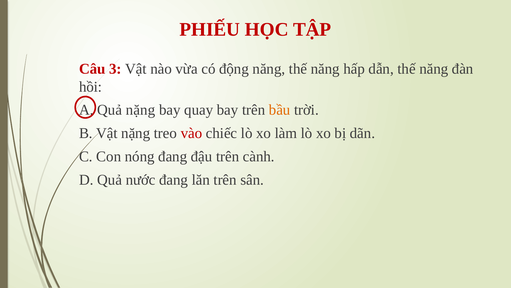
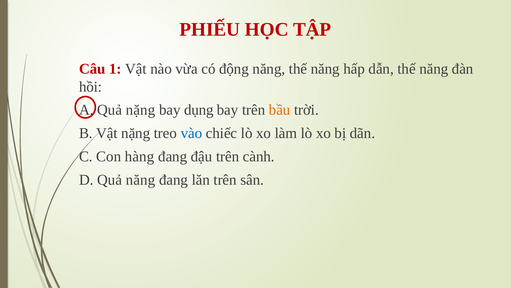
3: 3 -> 1 (115, 69)
quay: quay -> dụng (199, 110)
vào colour: red -> blue (191, 133)
nóng: nóng -> hàng (140, 156)
Quả nước: nước -> năng (140, 179)
